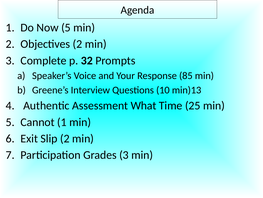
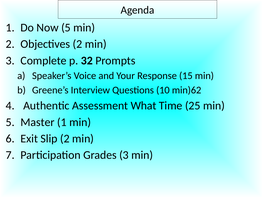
85: 85 -> 15 (186, 75)
min)13: min)13 -> min)62 (187, 90)
Cannot: Cannot -> Master (38, 122)
